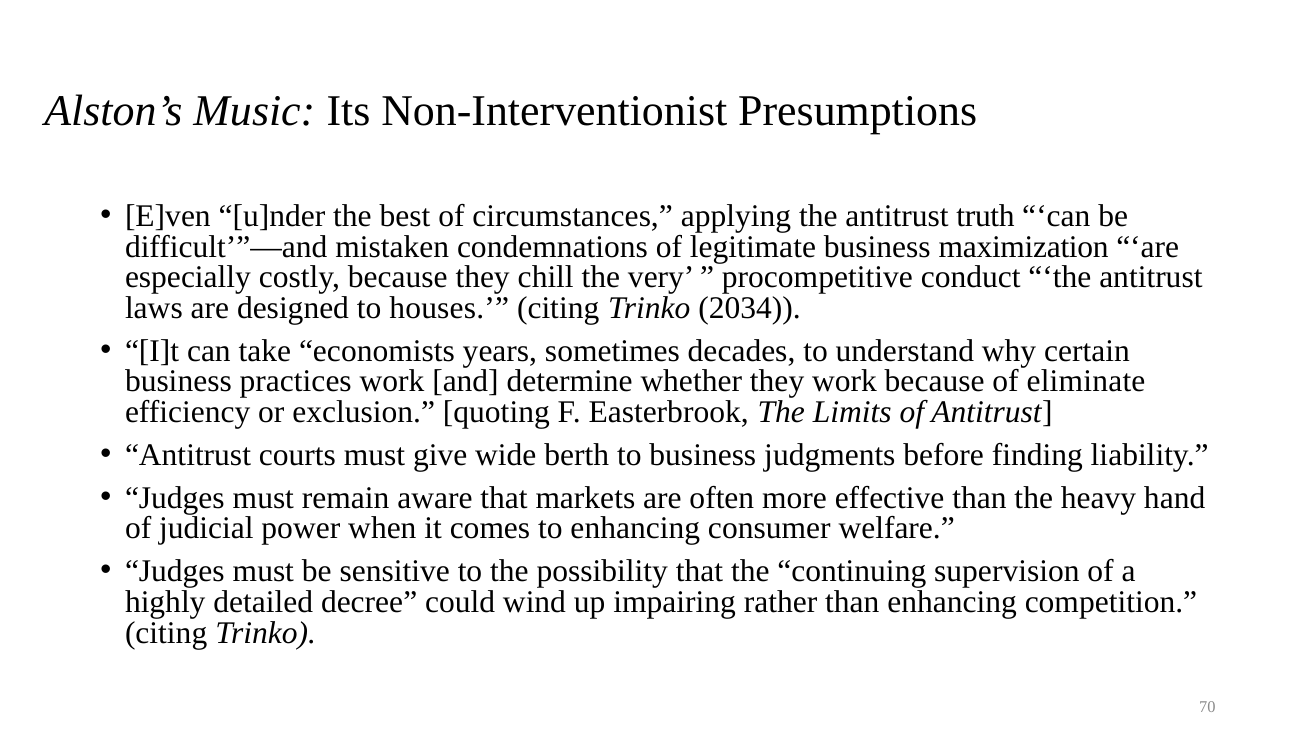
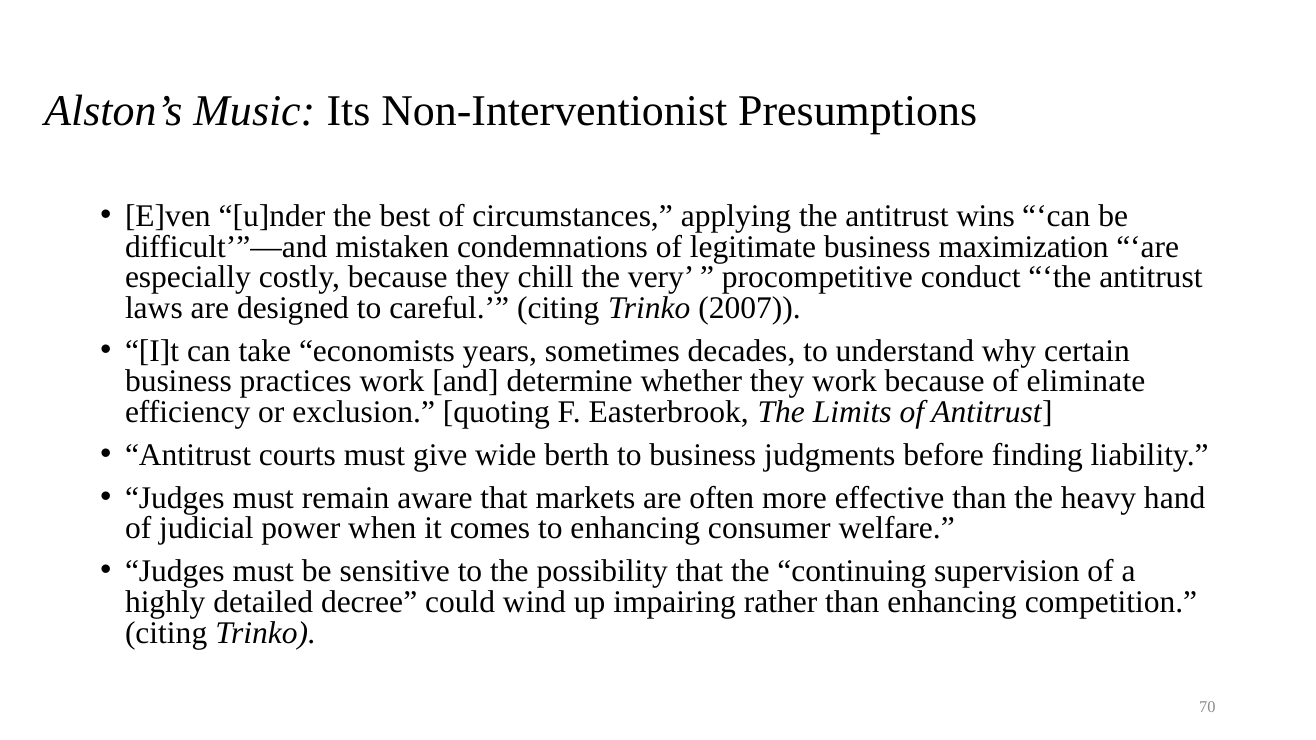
truth: truth -> wins (986, 216)
houses: houses -> careful (449, 308)
2034: 2034 -> 2007 (750, 308)
